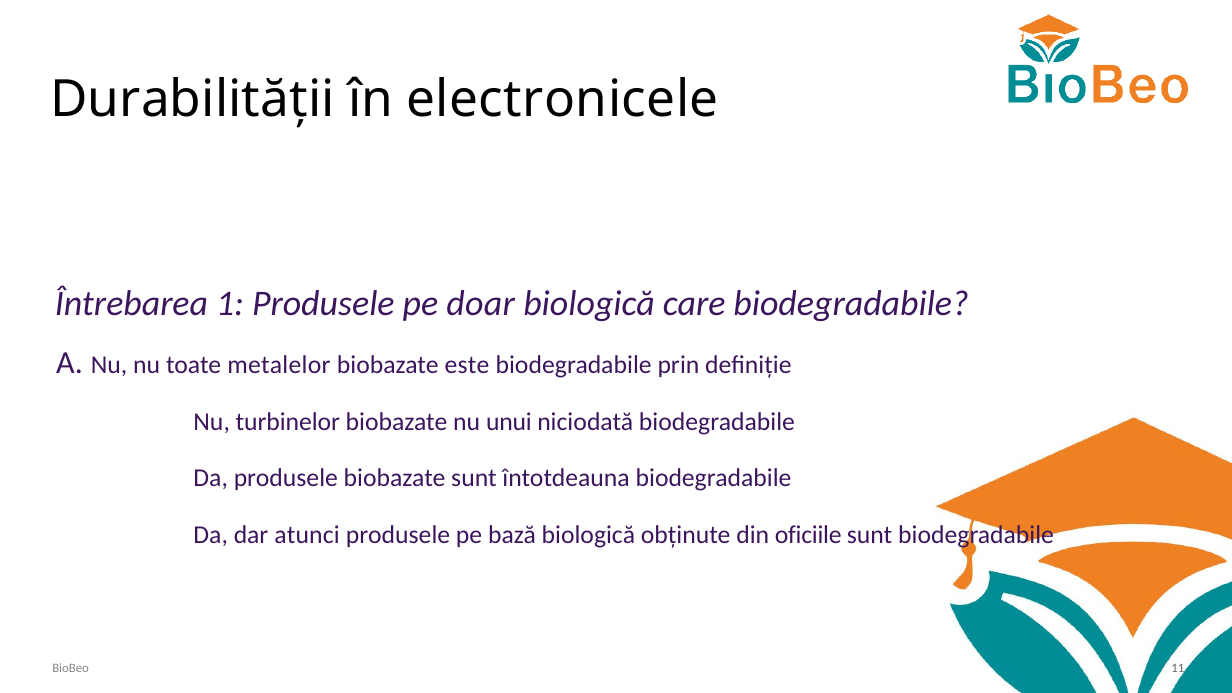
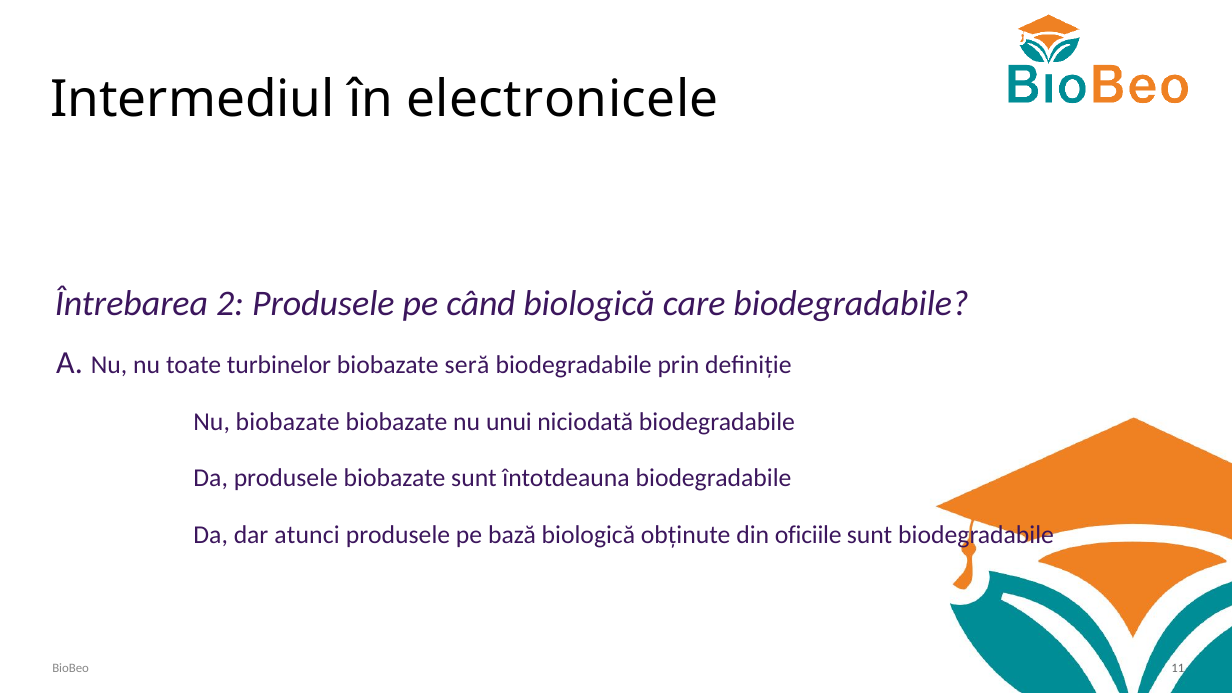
Durabilității: Durabilității -> Intermediul (193, 100)
1: 1 -> 2 (230, 304)
doar: doar -> când (481, 304)
metalelor: metalelor -> turbinelor (279, 365)
este: este -> seră (467, 365)
Nu turbinelor: turbinelor -> biobazate (288, 422)
